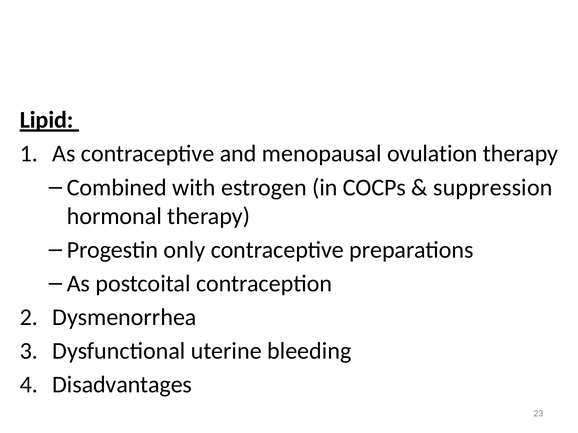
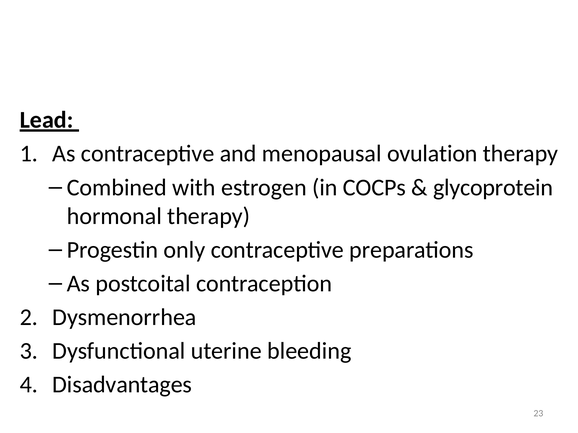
Lipid: Lipid -> Lead (47, 120)
suppression: suppression -> glycoprotein (493, 188)
